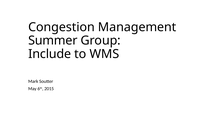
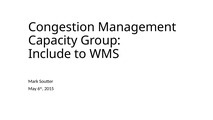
Summer: Summer -> Capacity (53, 40)
